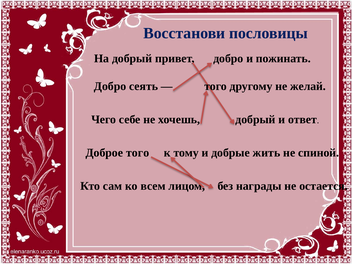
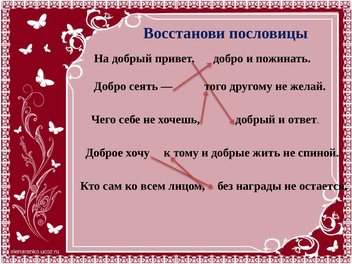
Доброе того: того -> хочу (138, 153)
